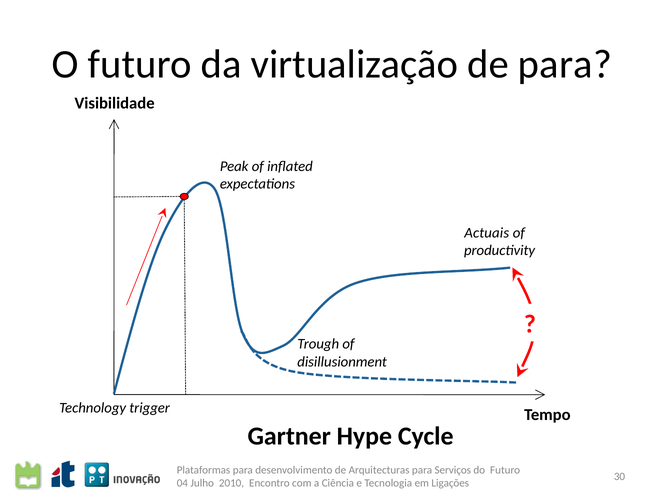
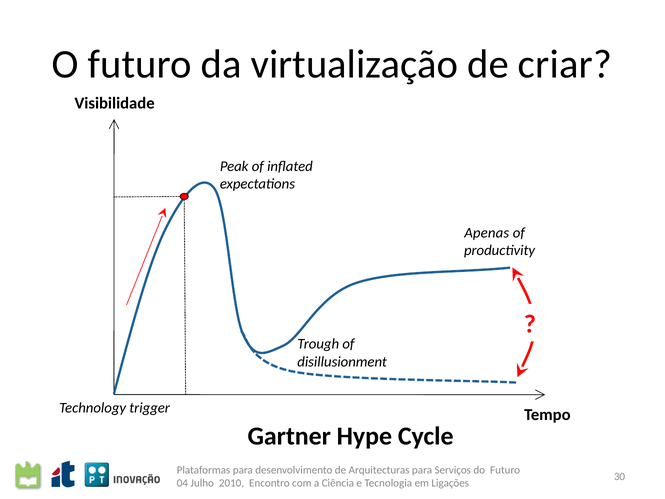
de para: para -> criar (565, 64)
Actuais: Actuais -> Apenas (487, 233)
